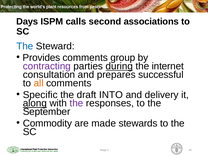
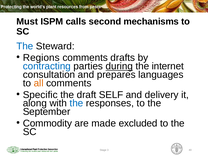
Days: Days -> Must (27, 22)
associations: associations -> mechanisms (151, 22)
Provides: Provides -> Regions (41, 58)
group: group -> drafts (123, 58)
contracting colour: purple -> blue (47, 66)
successful: successful -> languages (161, 75)
INTO: INTO -> SELF (111, 95)
along underline: present -> none (35, 103)
the colour: purple -> blue (76, 103)
stewards: stewards -> excluded (138, 123)
